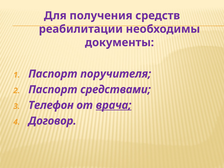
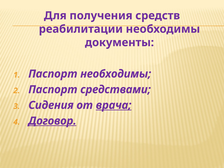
Паспорт поручителя: поручителя -> необходимы (116, 74)
Телефон: Телефон -> Сидения (51, 105)
Договор underline: none -> present (52, 121)
